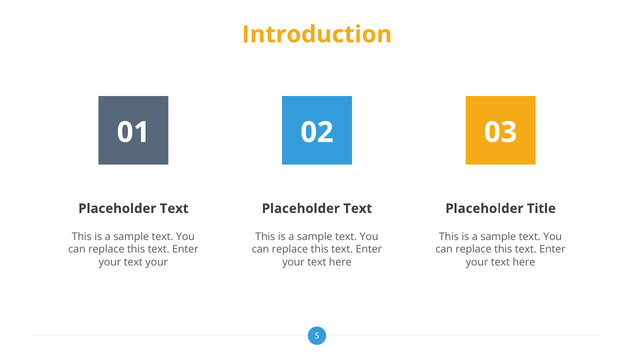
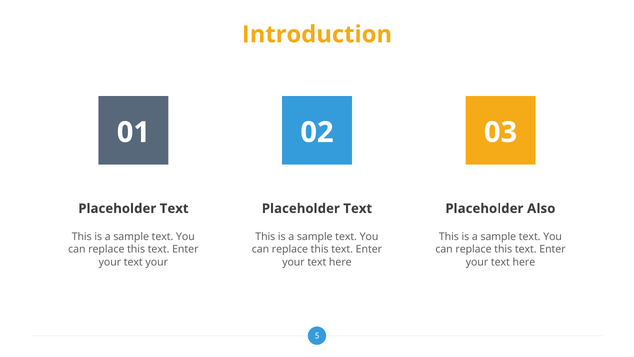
Title: Title -> Also (541, 208)
